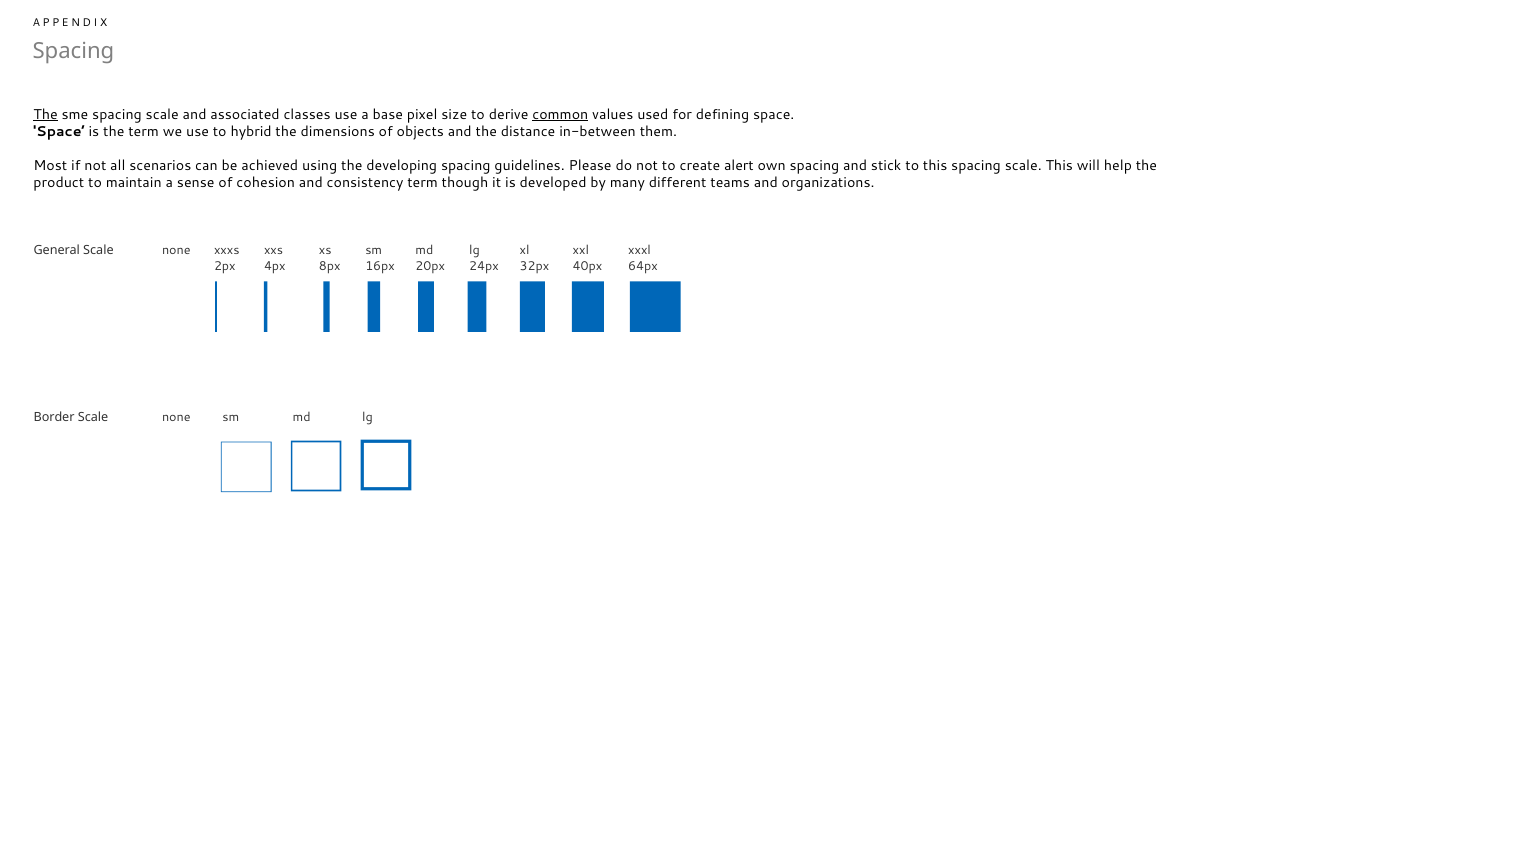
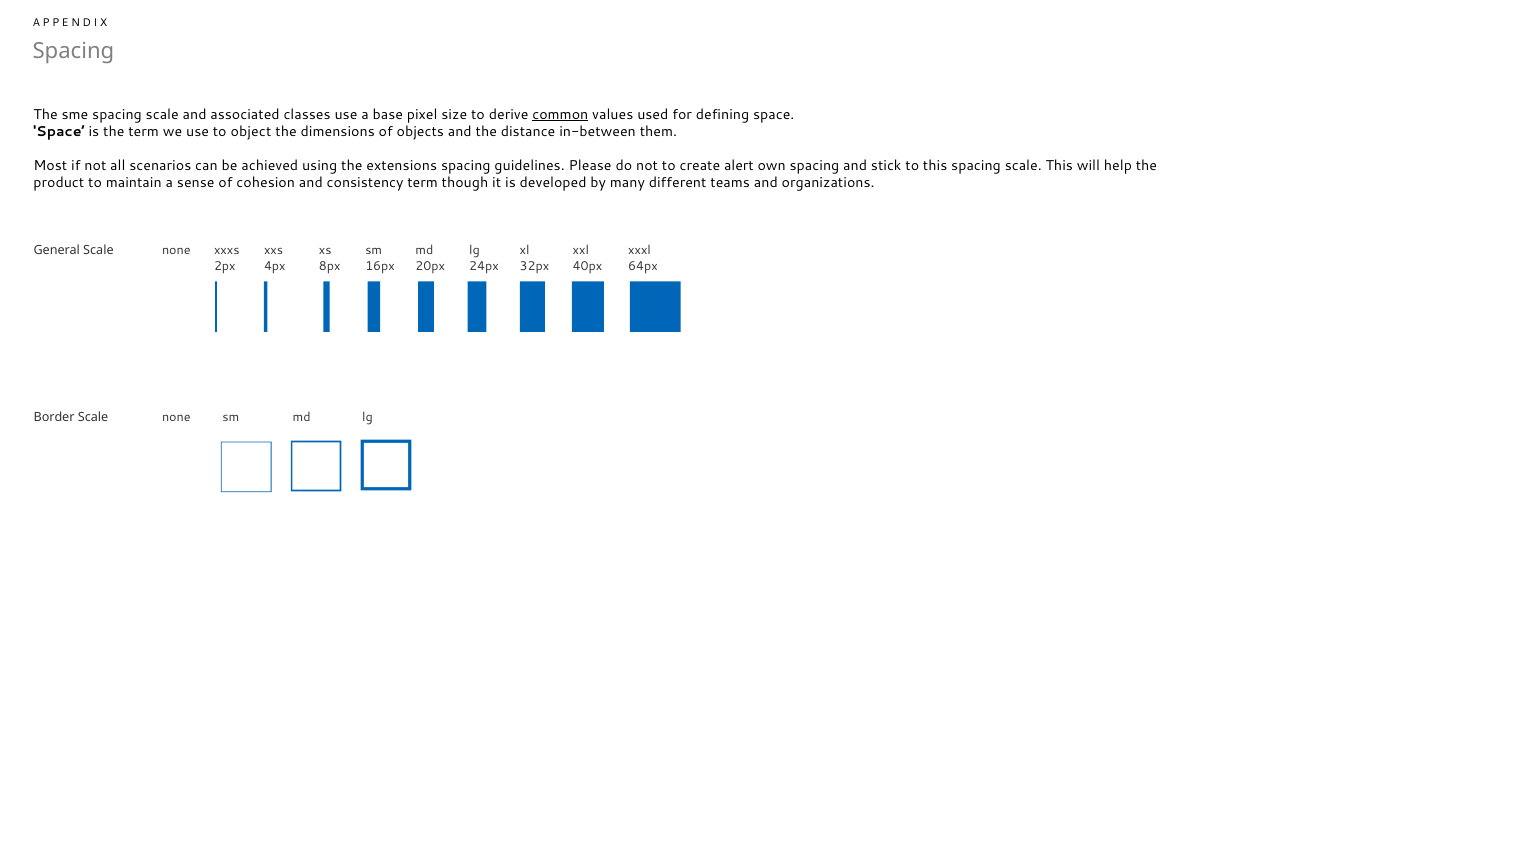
The underline: present -> none (46, 114)
hybrid: hybrid -> object (251, 132)
developing: developing -> extensions (402, 166)
